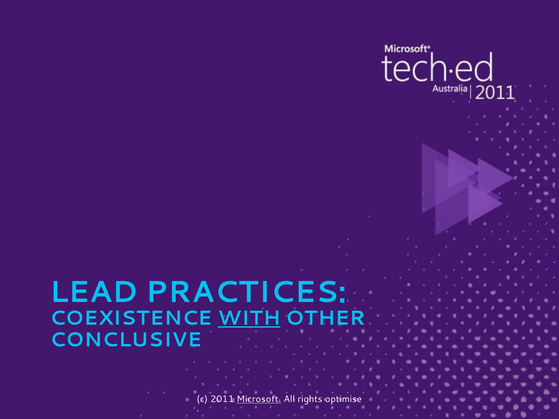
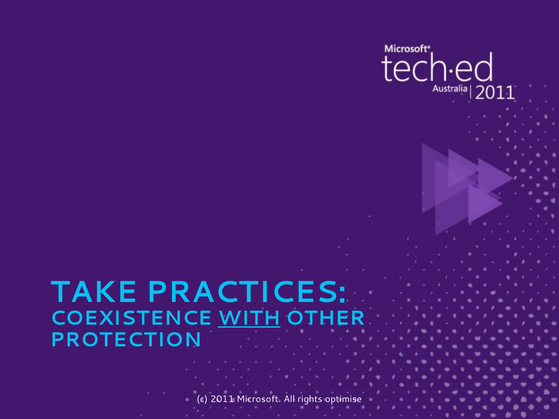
LEAD: LEAD -> TAKE (94, 292)
CONCLUSIVE: CONCLUSIVE -> PROTECTION (126, 340)
Microsoft underline: present -> none (259, 399)
